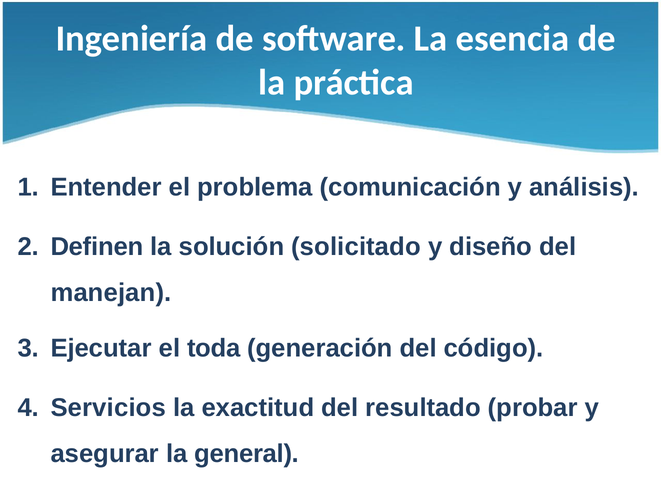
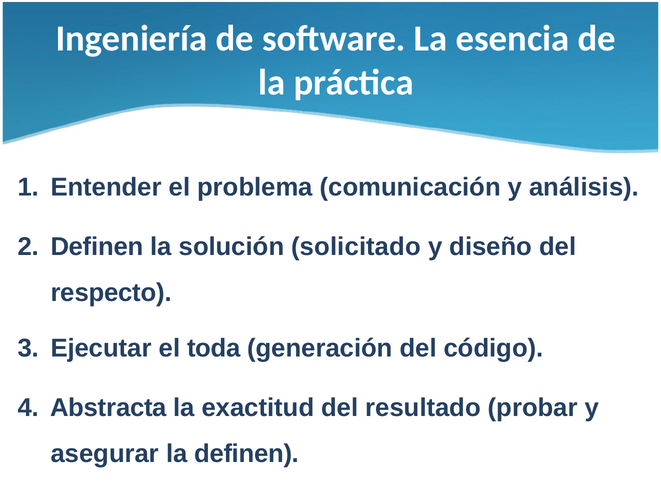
manejan: manejan -> respecto (111, 293)
Servicios: Servicios -> Abstracta (108, 407)
la general: general -> definen (247, 454)
